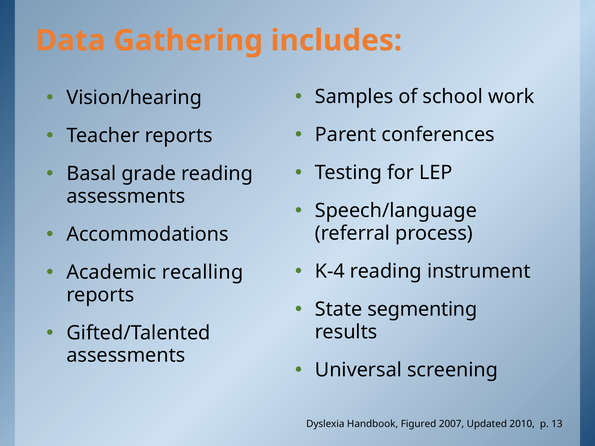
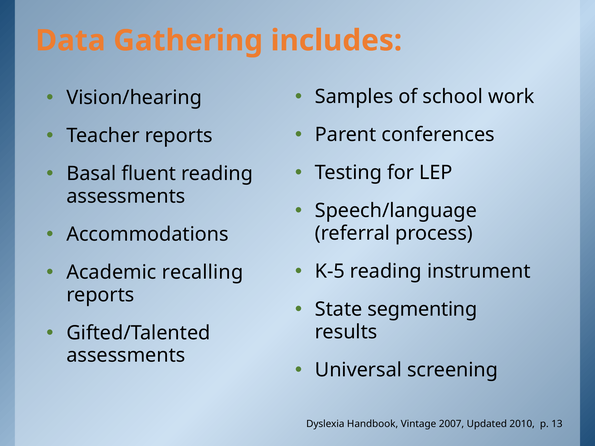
grade: grade -> fluent (149, 174)
K-4: K-4 -> K-5 (330, 271)
Figured: Figured -> Vintage (419, 424)
